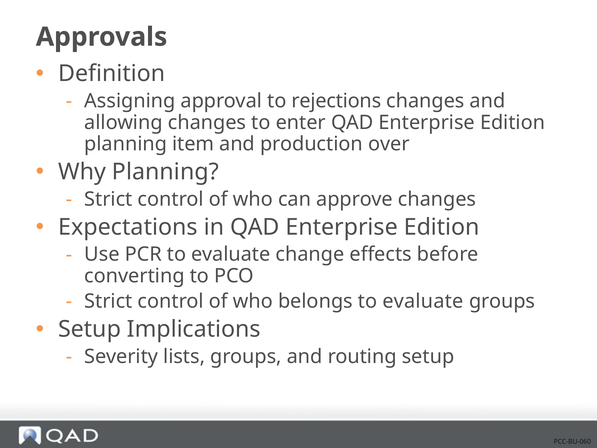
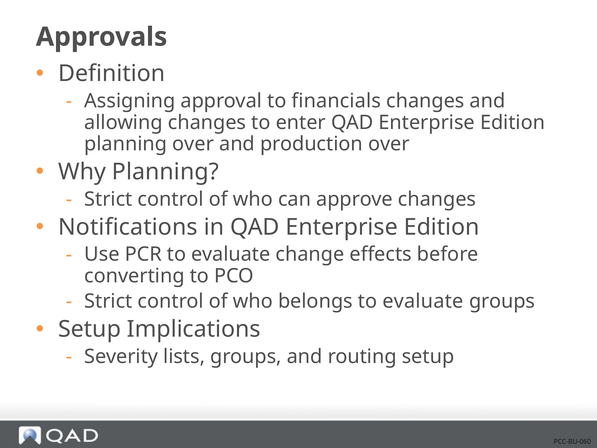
rejections: rejections -> financials (336, 101)
planning item: item -> over (193, 144)
Expectations: Expectations -> Notifications (128, 227)
